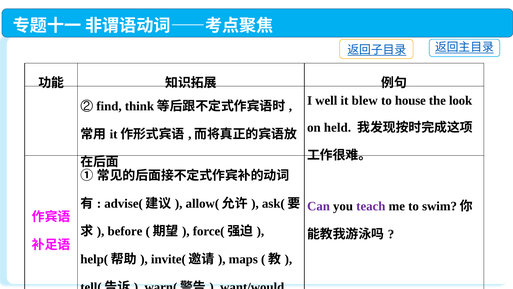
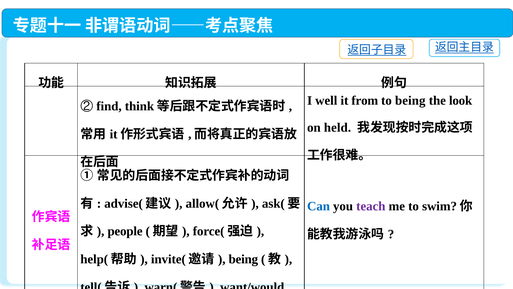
blew: blew -> from (365, 100)
to house: house -> being (410, 100)
Can colour: purple -> blue (318, 206)
before: before -> people (125, 231)
maps: maps -> being (243, 259)
